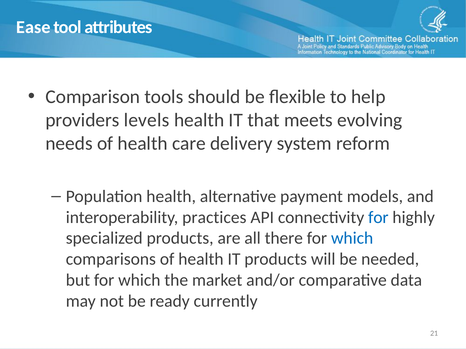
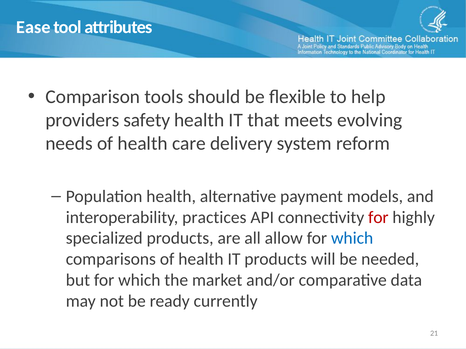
levels: levels -> safety (147, 120)
for colour: blue -> red (378, 218)
there: there -> allow (284, 239)
